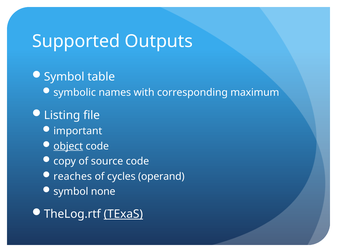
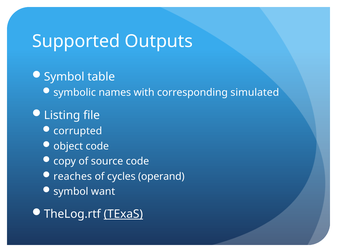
maximum: maximum -> simulated (255, 93)
important: important -> corrupted (78, 131)
object underline: present -> none (68, 147)
none: none -> want (103, 192)
